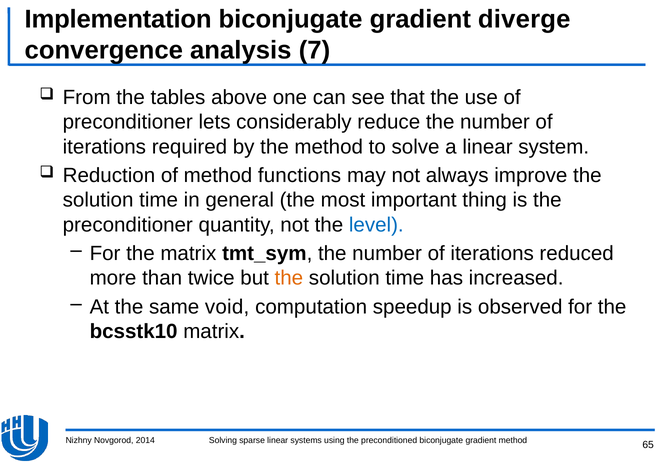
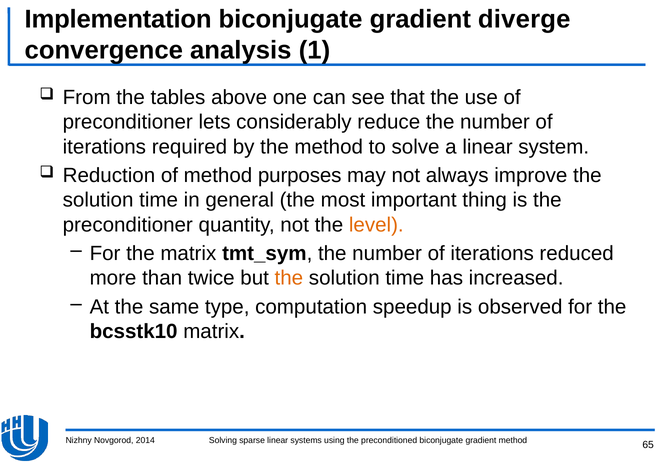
7: 7 -> 1 (314, 50)
functions: functions -> purposes (300, 176)
level colour: blue -> orange (376, 225)
void: void -> type (227, 307)
